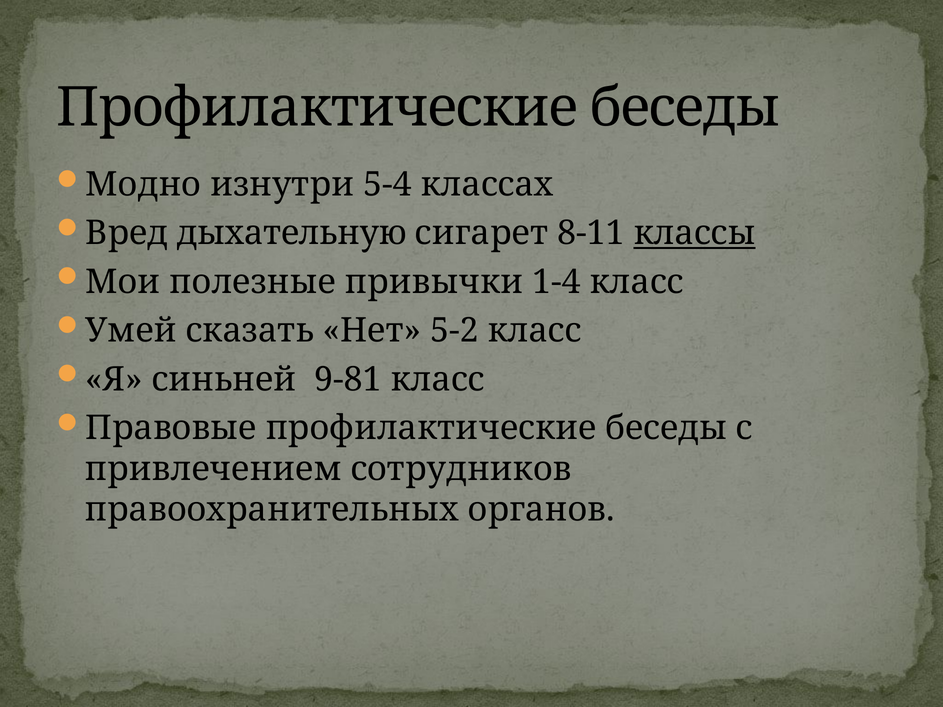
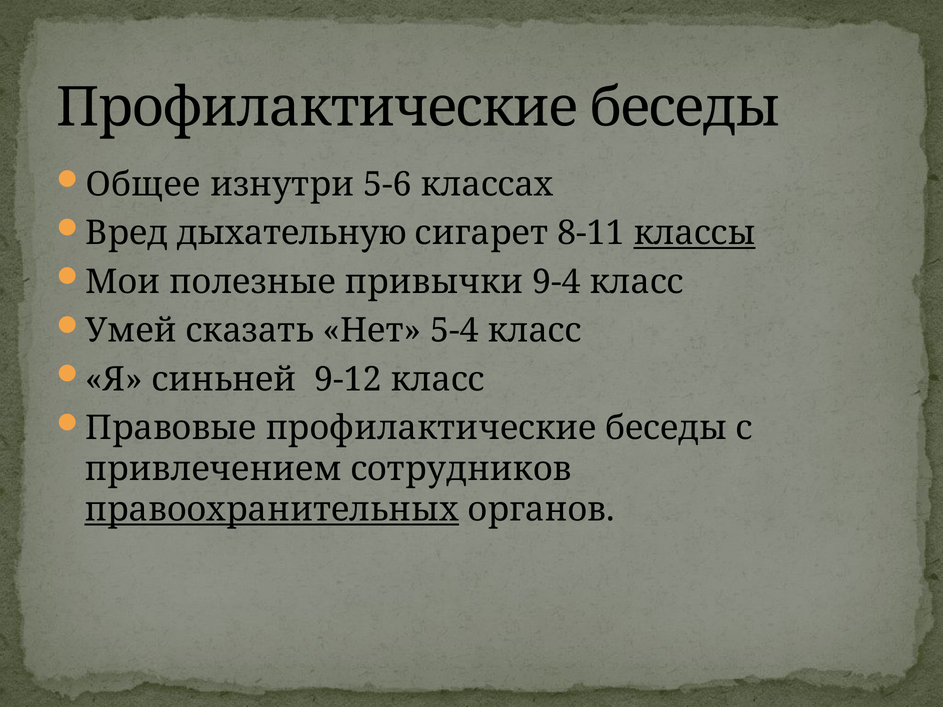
Модно: Модно -> Общее (143, 185)
5-4: 5-4 -> 5-6 (387, 185)
1-4: 1-4 -> 9-4 (556, 282)
5-2: 5-2 -> 5-4 (454, 331)
9-81: 9-81 -> 9-12 (348, 379)
правоохранительных underline: none -> present (272, 510)
